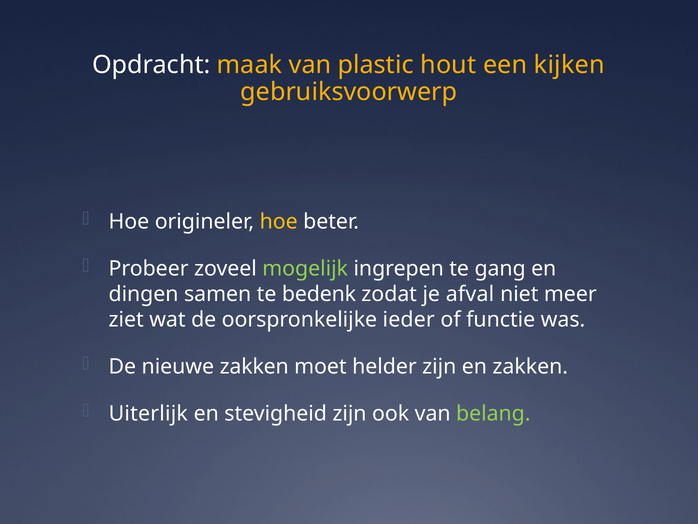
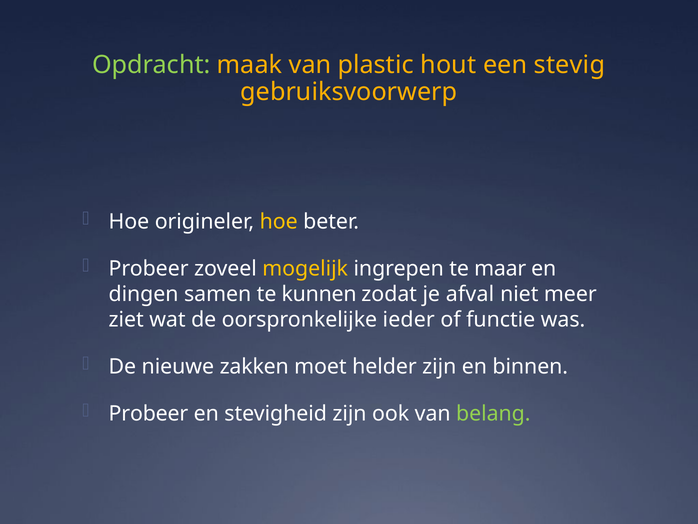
Opdracht colour: white -> light green (151, 65)
kijken: kijken -> stevig (569, 65)
mogelijk colour: light green -> yellow (305, 268)
gang: gang -> maar (500, 268)
bedenk: bedenk -> kunnen (319, 294)
en zakken: zakken -> binnen (530, 366)
Uiterlijk: Uiterlijk -> Probeer (148, 413)
